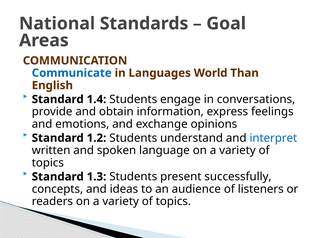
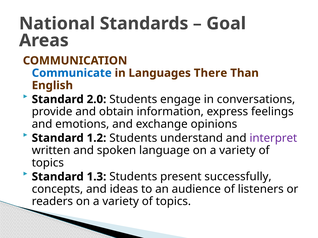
World: World -> There (211, 73)
1.4: 1.4 -> 2.0 (97, 100)
interpret colour: blue -> purple (273, 138)
